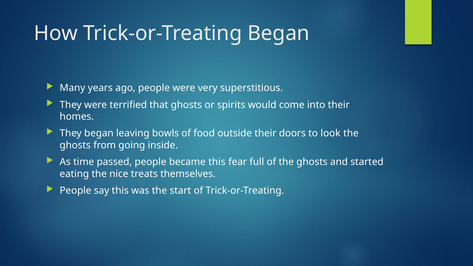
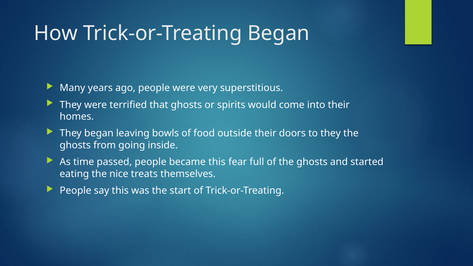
to look: look -> they (331, 133)
